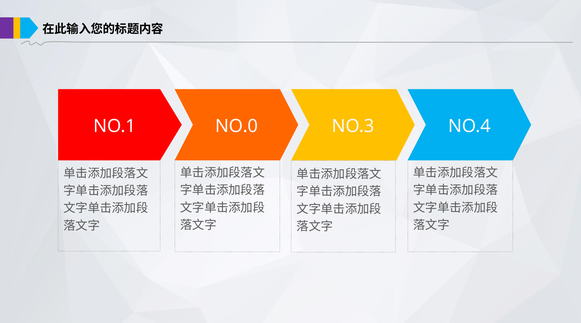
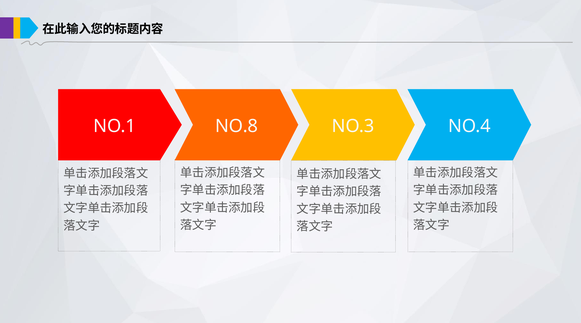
NO.0: NO.0 -> NO.8 (236, 126)
